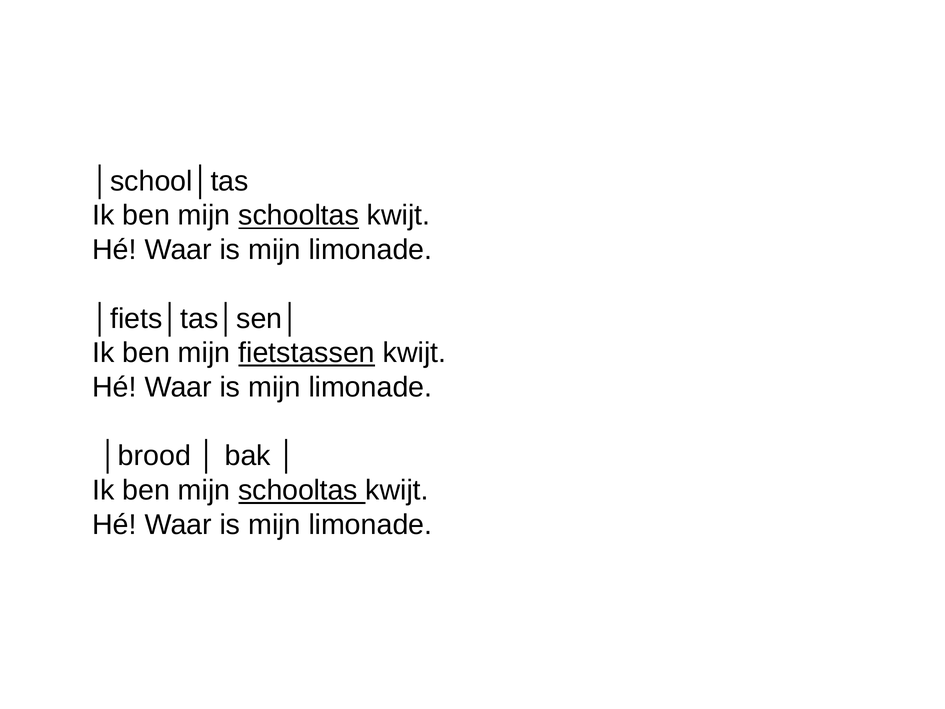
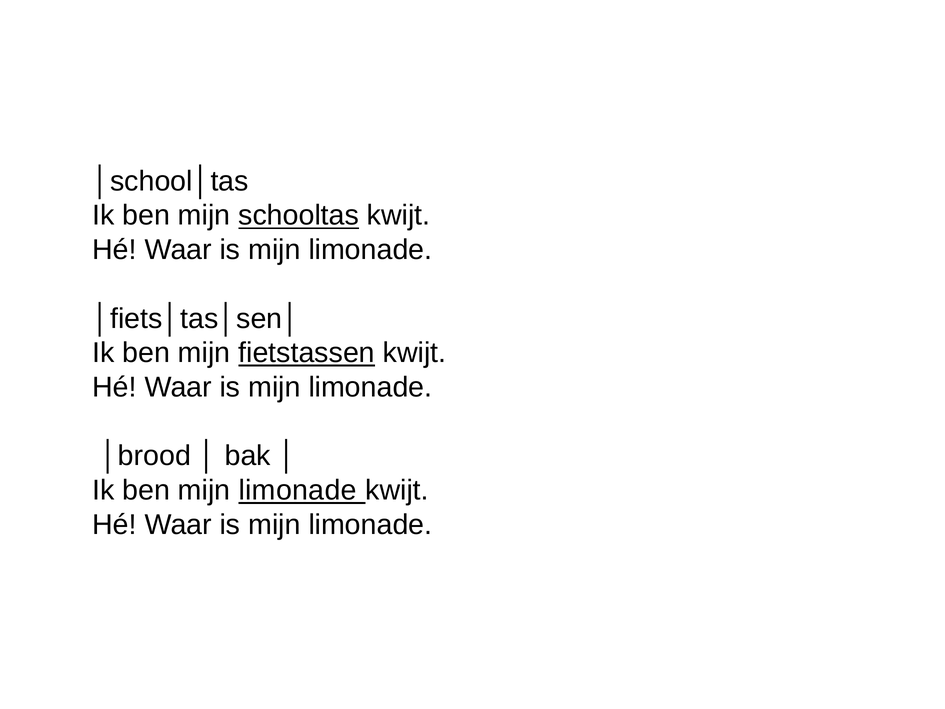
schooltas: schooltas -> limonade (298, 490)
